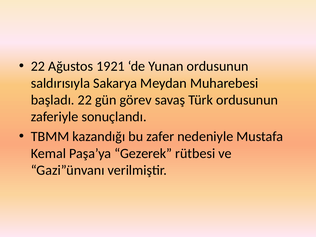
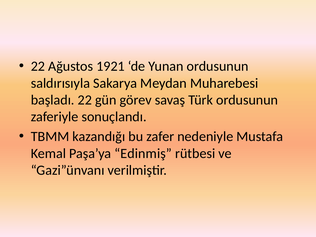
Gezerek: Gezerek -> Edinmiş (143, 153)
